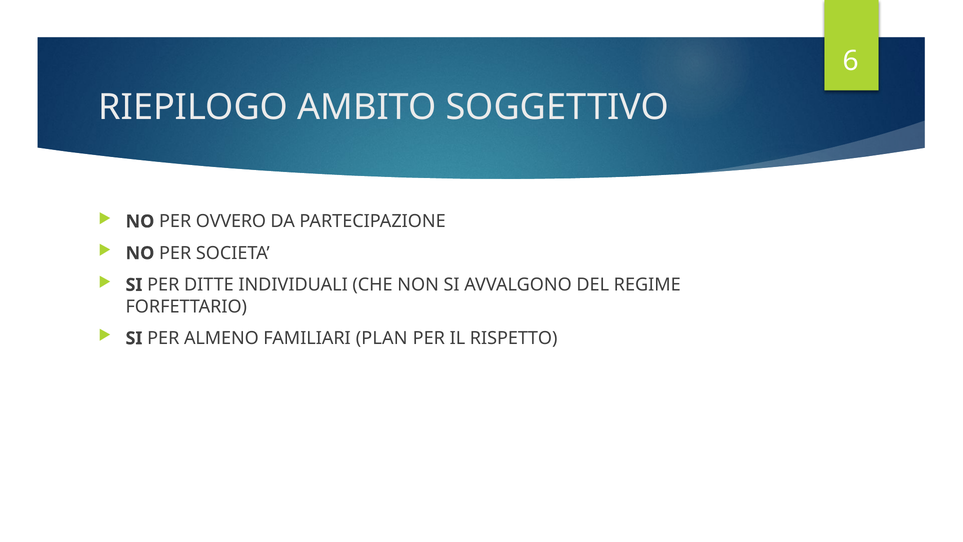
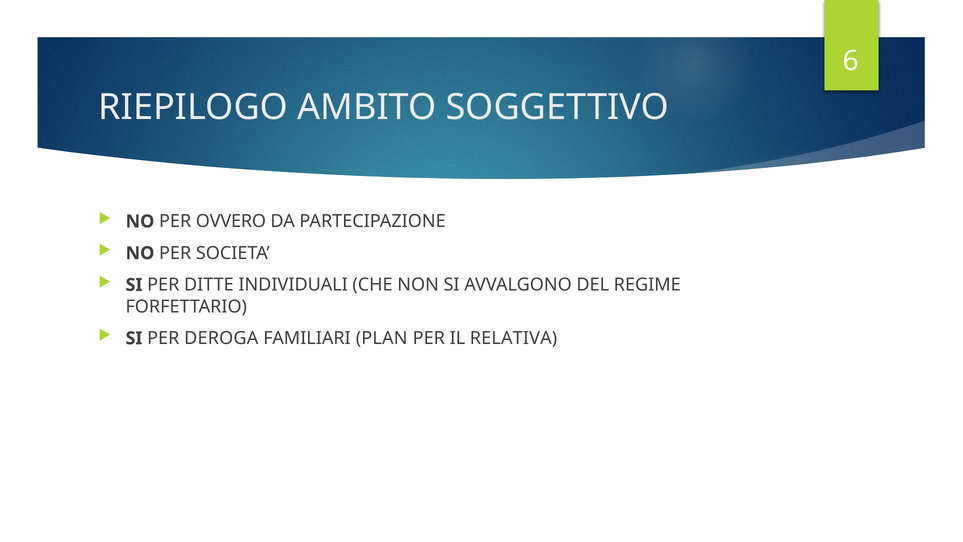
ALMENO: ALMENO -> DEROGA (221, 338)
RISPETTO: RISPETTO -> RELATIVA (514, 338)
